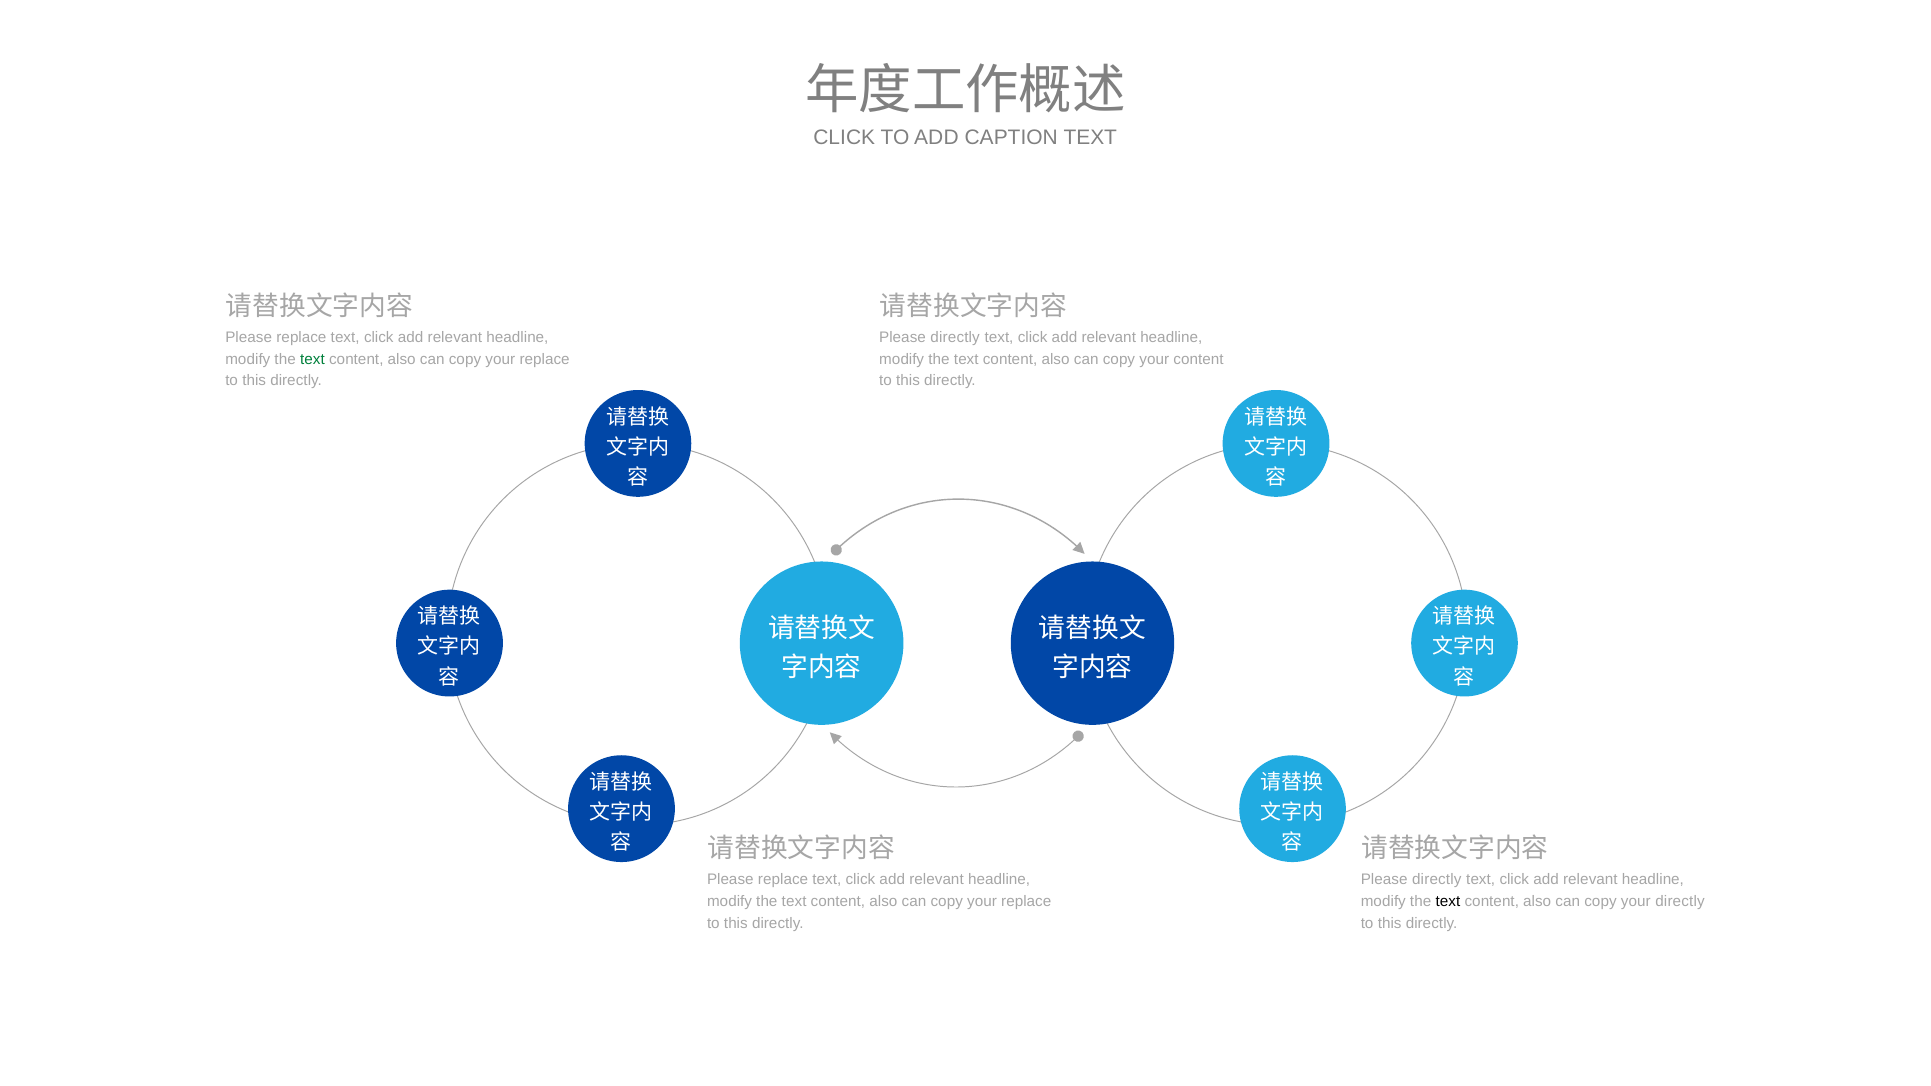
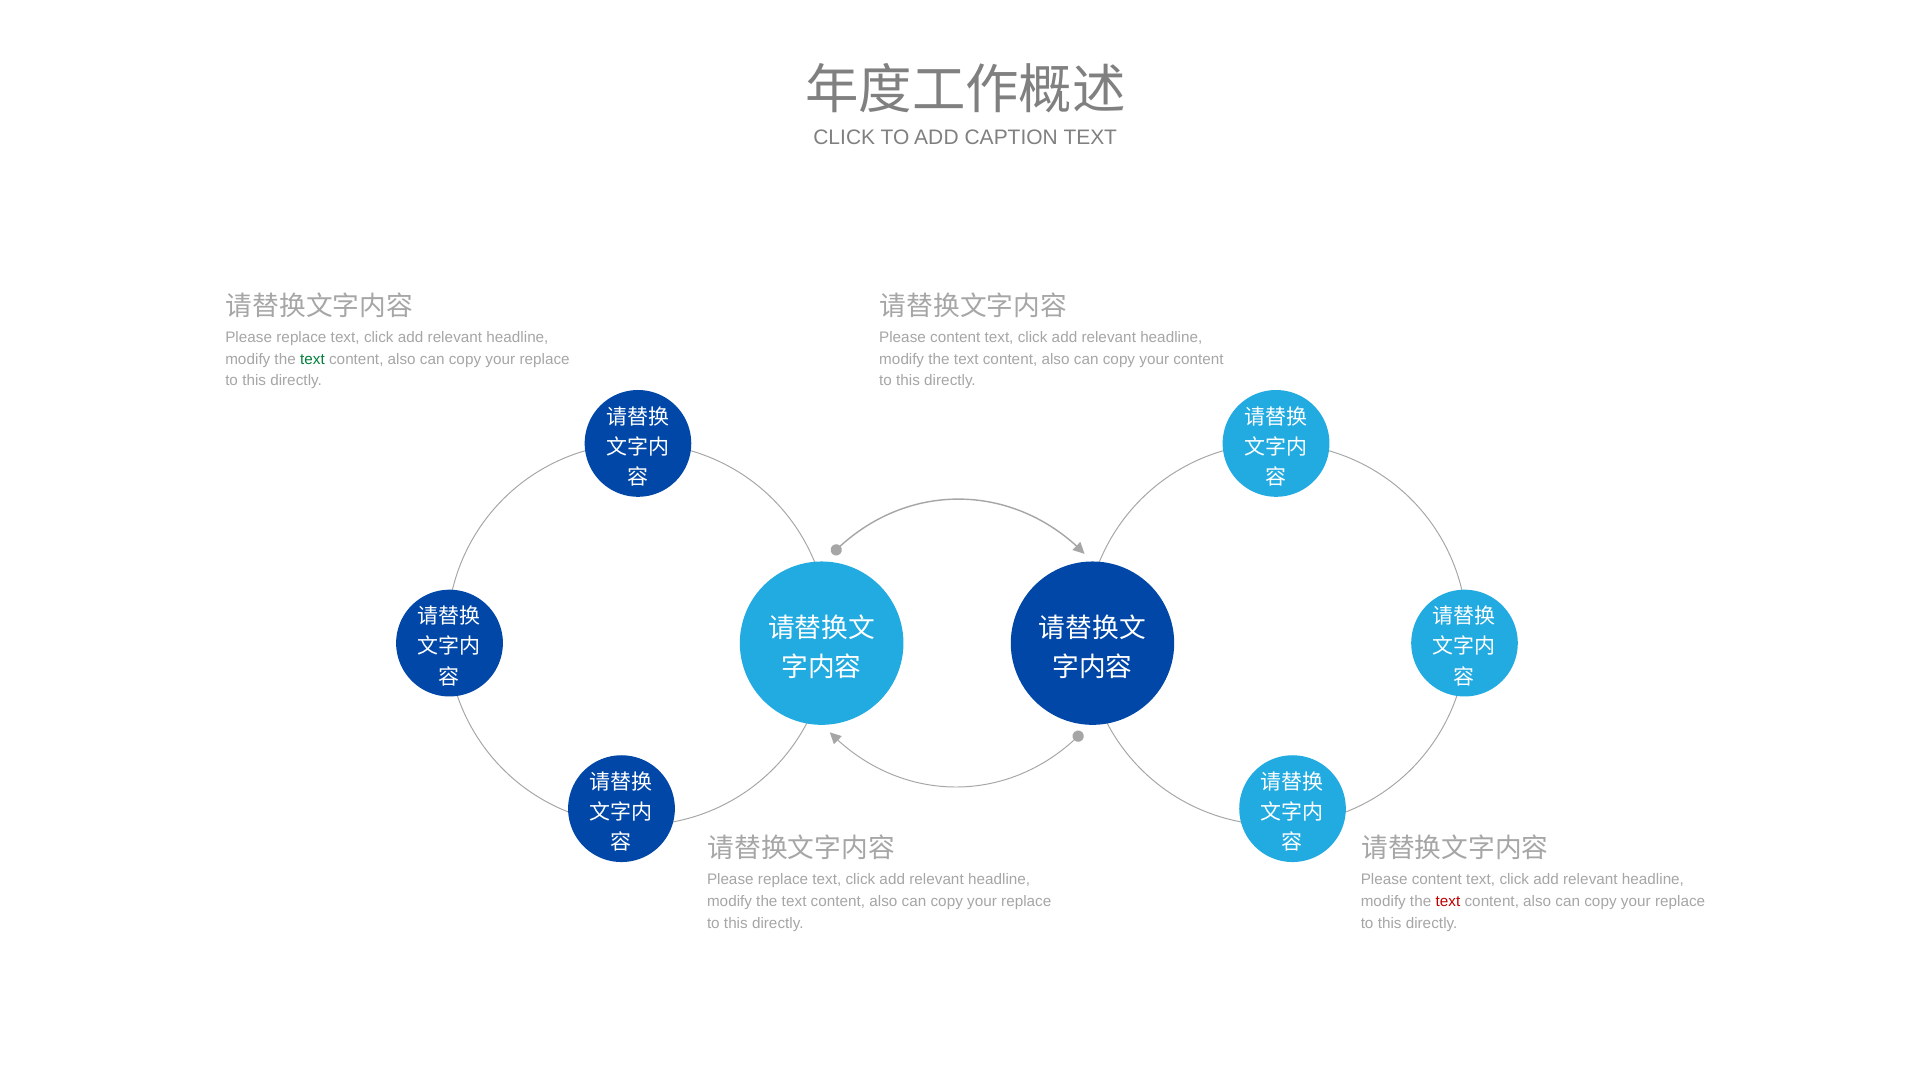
directly: directly -> content (955, 337)
directly: directly -> content (1437, 880)
text colour: black -> red (1448, 902)
directly: directly -> replace (1680, 902)
